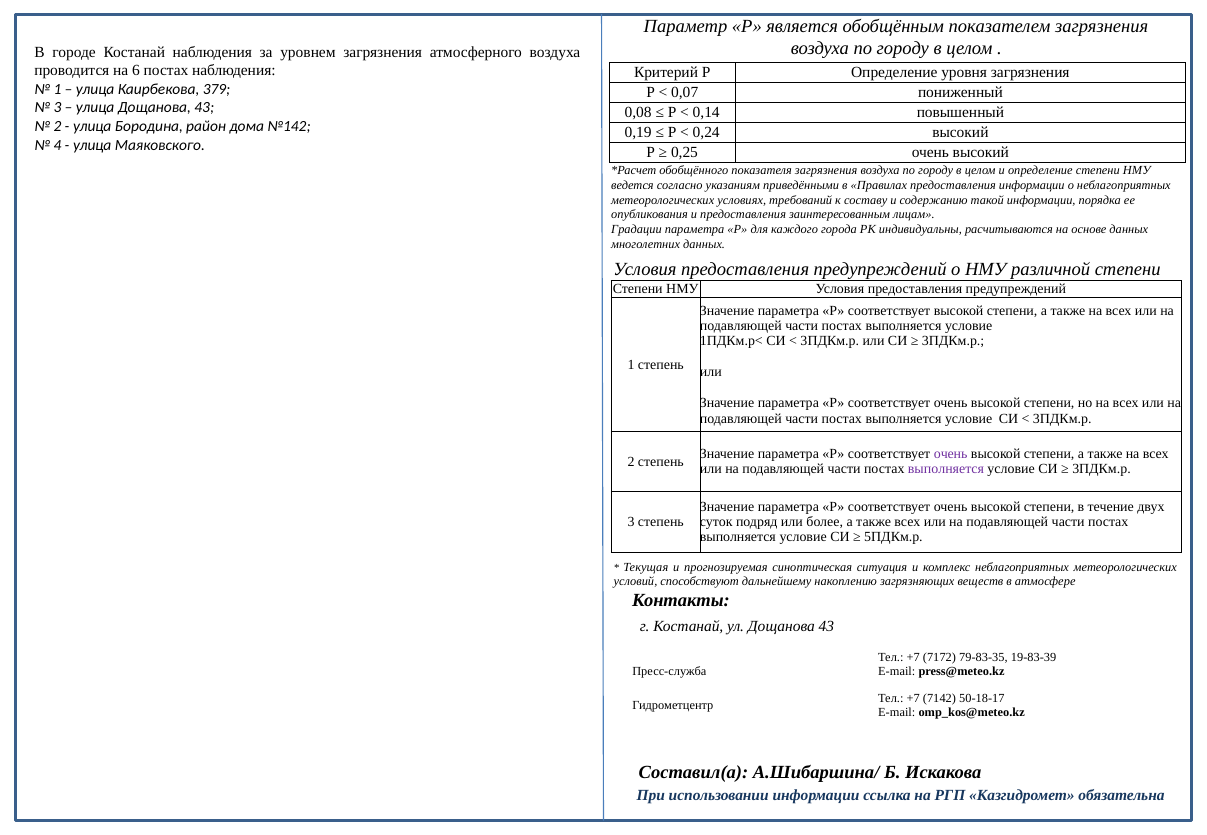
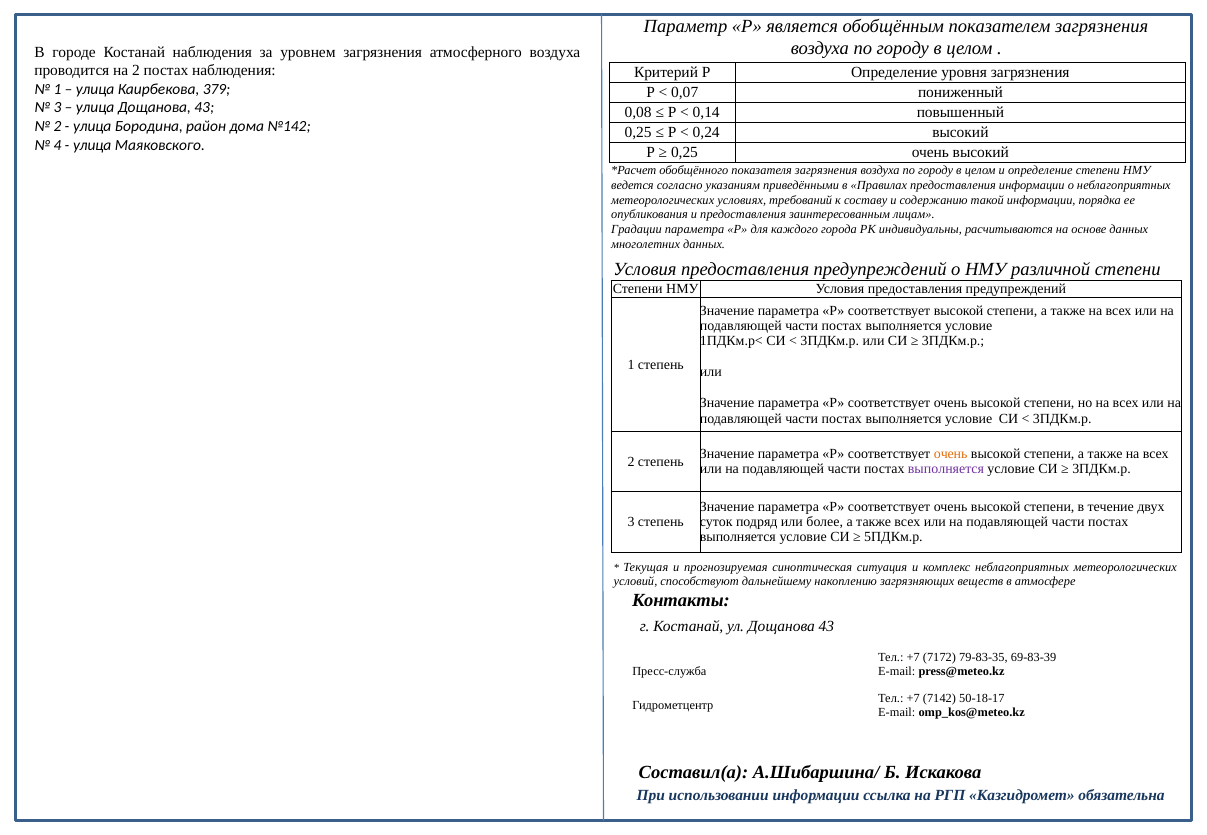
на 6: 6 -> 2 (136, 71)
0,19: 0,19 -> 0,25 (638, 132)
очень colour: purple -> orange (951, 454)
19-83-39: 19-83-39 -> 69-83-39 (1034, 658)
